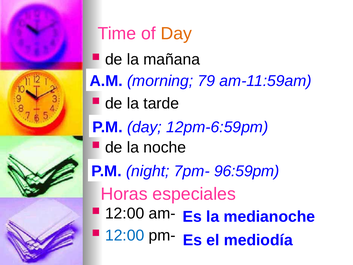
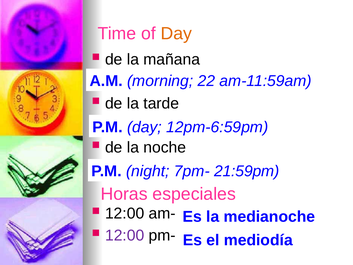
79: 79 -> 22 (206, 81)
96:59pm: 96:59pm -> 21:59pm (247, 171)
12:00 colour: blue -> purple (125, 235)
